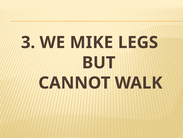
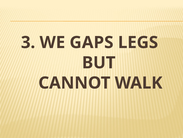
MIKE: MIKE -> GAPS (91, 42)
